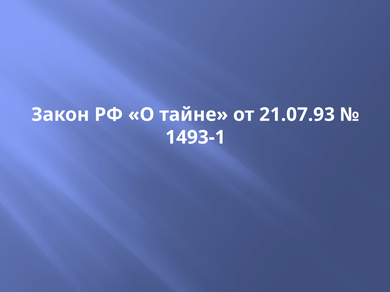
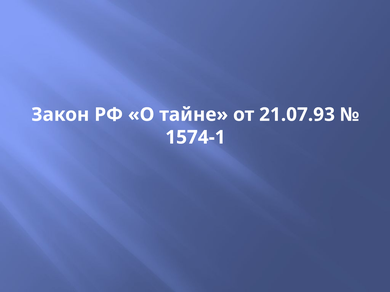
1493-1: 1493-1 -> 1574-1 (195, 138)
